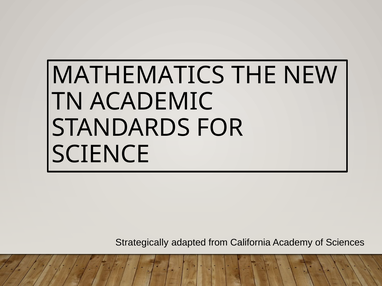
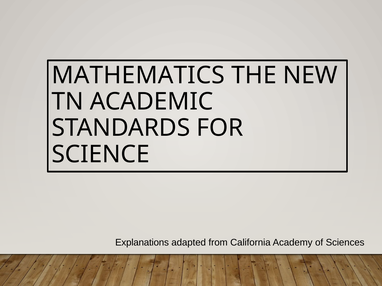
Strategically: Strategically -> Explanations (142, 243)
